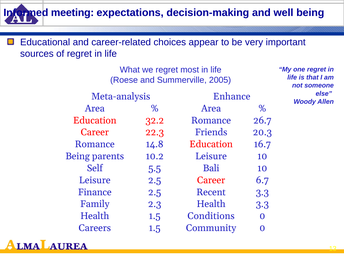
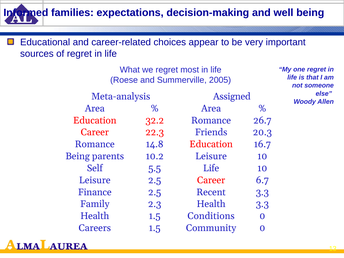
meeting: meeting -> families (72, 13)
Enhance: Enhance -> Assigned (232, 96)
5.5 Bali: Bali -> Life (211, 168)
